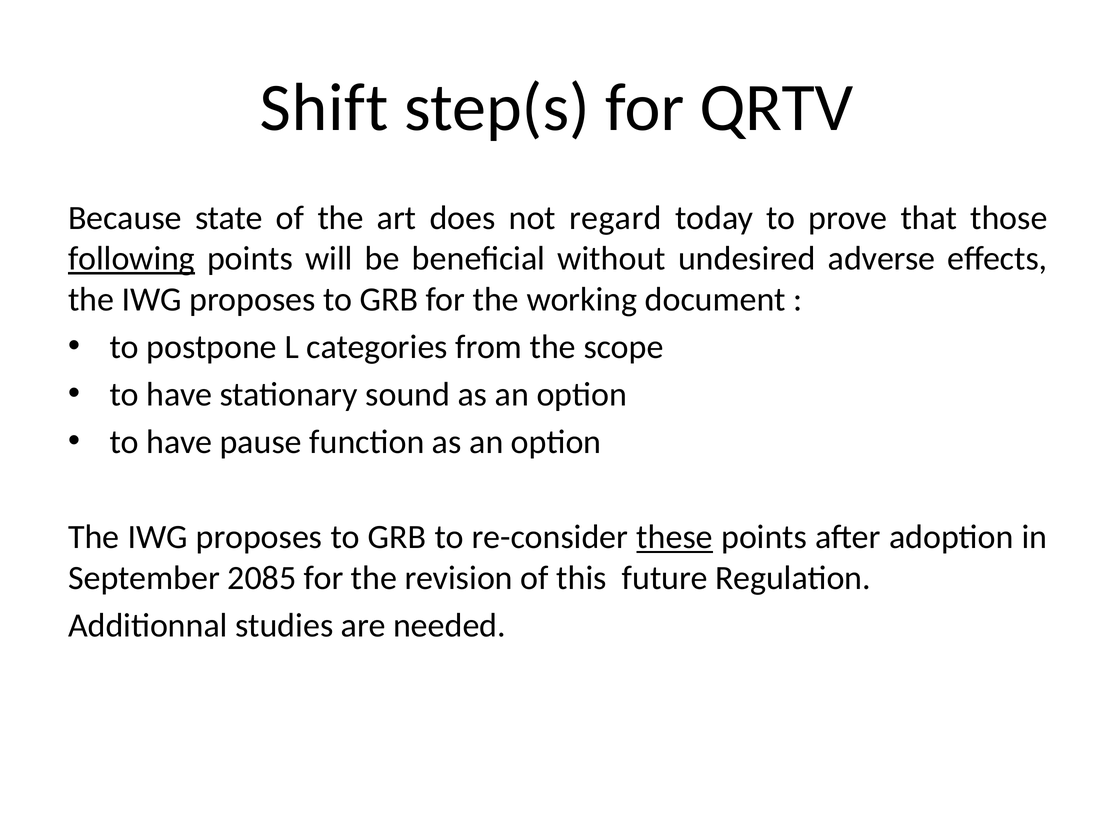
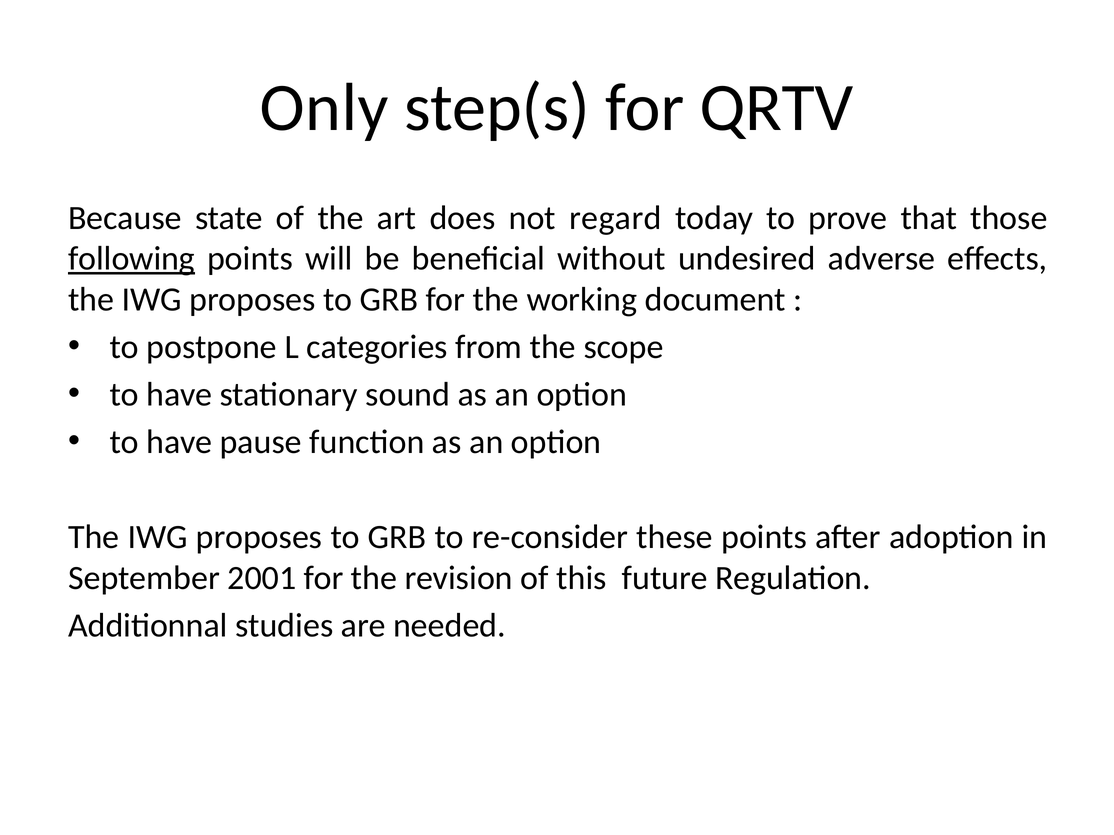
Shift: Shift -> Only (324, 108)
these underline: present -> none (675, 537)
2085: 2085 -> 2001 (262, 578)
